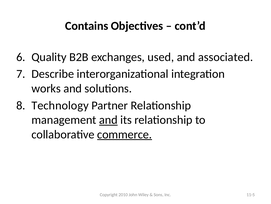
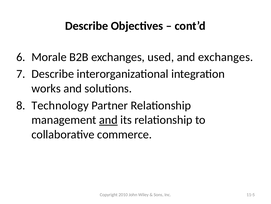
Contains: Contains -> Describe (87, 26)
Quality: Quality -> Morale (49, 57)
and associated: associated -> exchanges (226, 57)
commerce underline: present -> none (125, 134)
